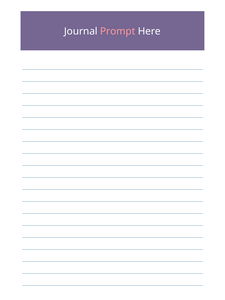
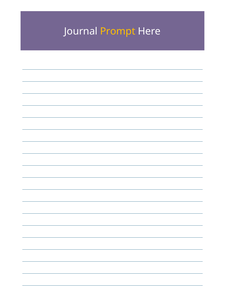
Prompt colour: pink -> yellow (118, 31)
